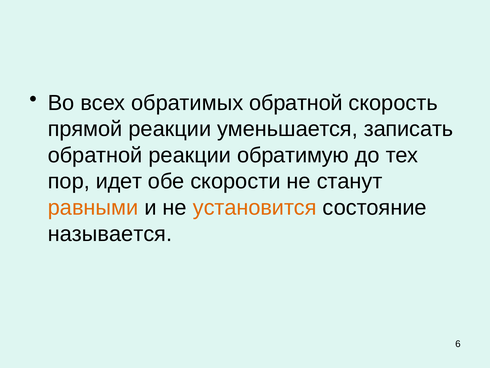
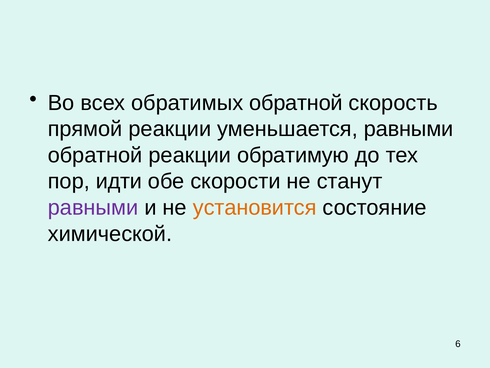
уменьшается записать: записать -> равными (409, 129)
идет: идет -> идти (119, 181)
равными colour: orange -> purple (93, 207)
называется: называется -> химической (110, 233)
